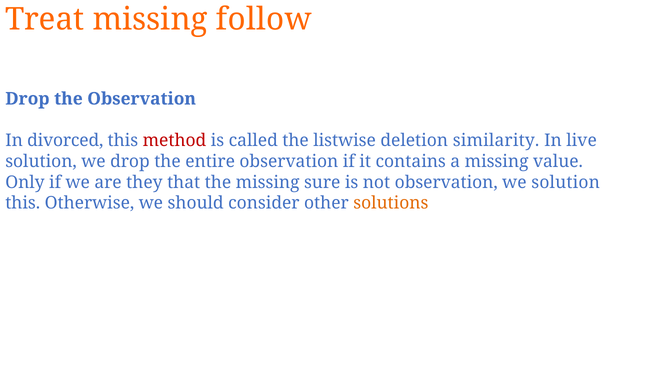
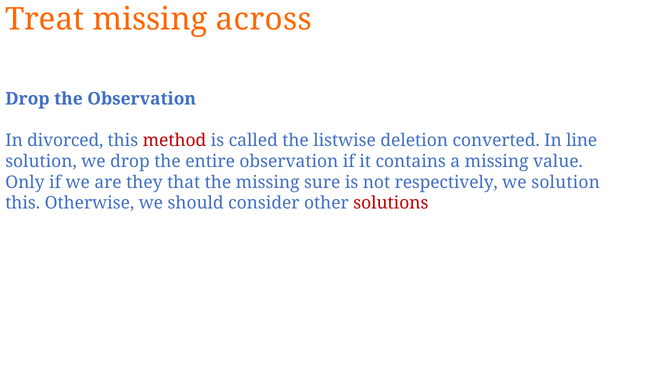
follow: follow -> across (264, 19)
similarity: similarity -> converted (496, 141)
live: live -> line (582, 141)
not observation: observation -> respectively (446, 182)
solutions colour: orange -> red (391, 203)
